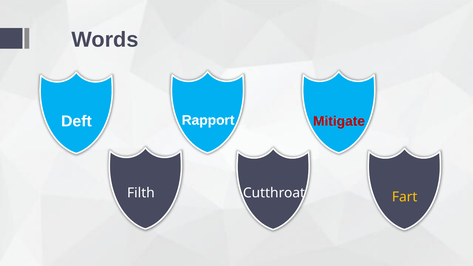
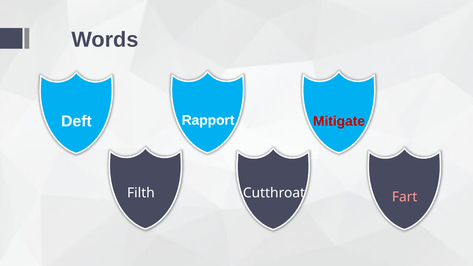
Fart colour: yellow -> pink (405, 197)
